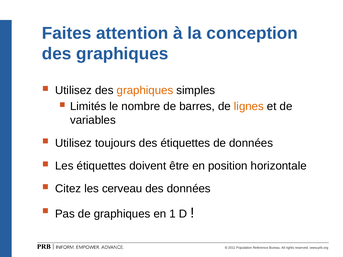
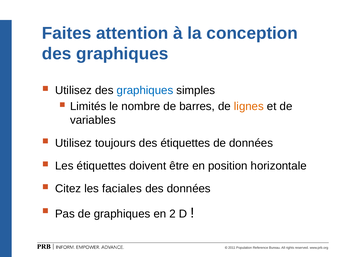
graphiques colour: orange -> blue (145, 91)
cerveau: cerveau -> faciales (122, 189)
1: 1 -> 2 (173, 214)
